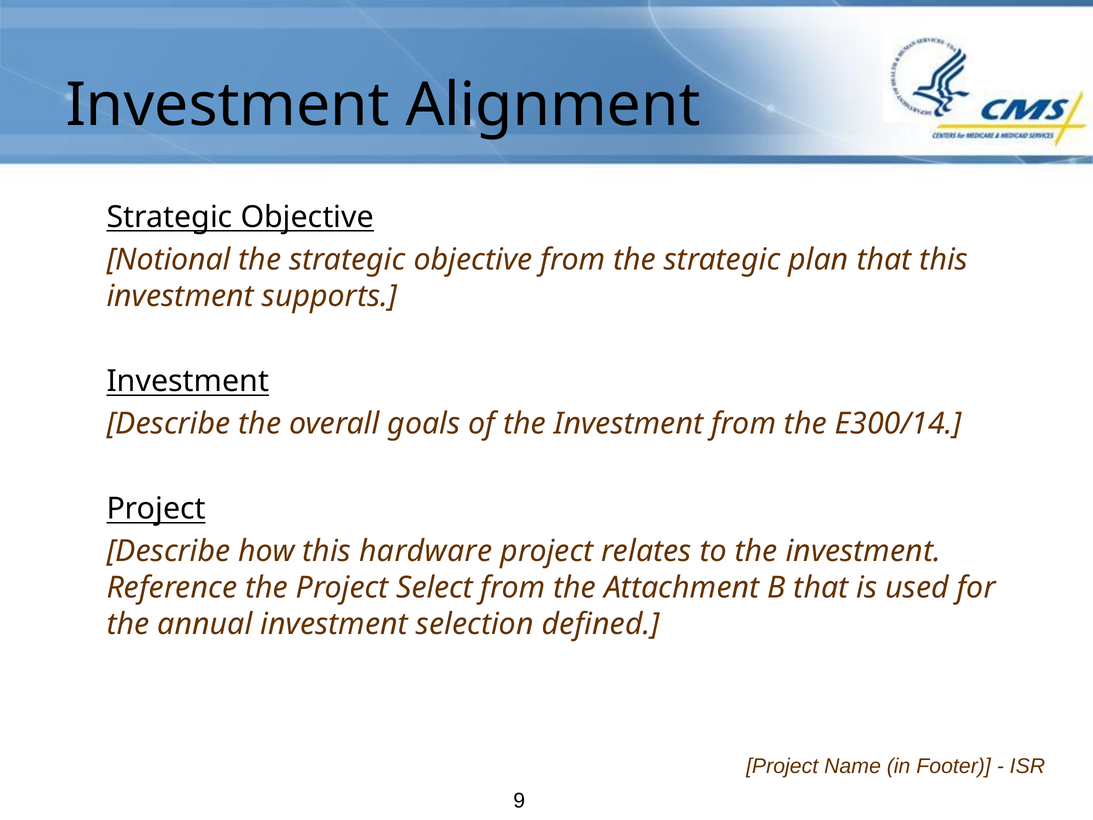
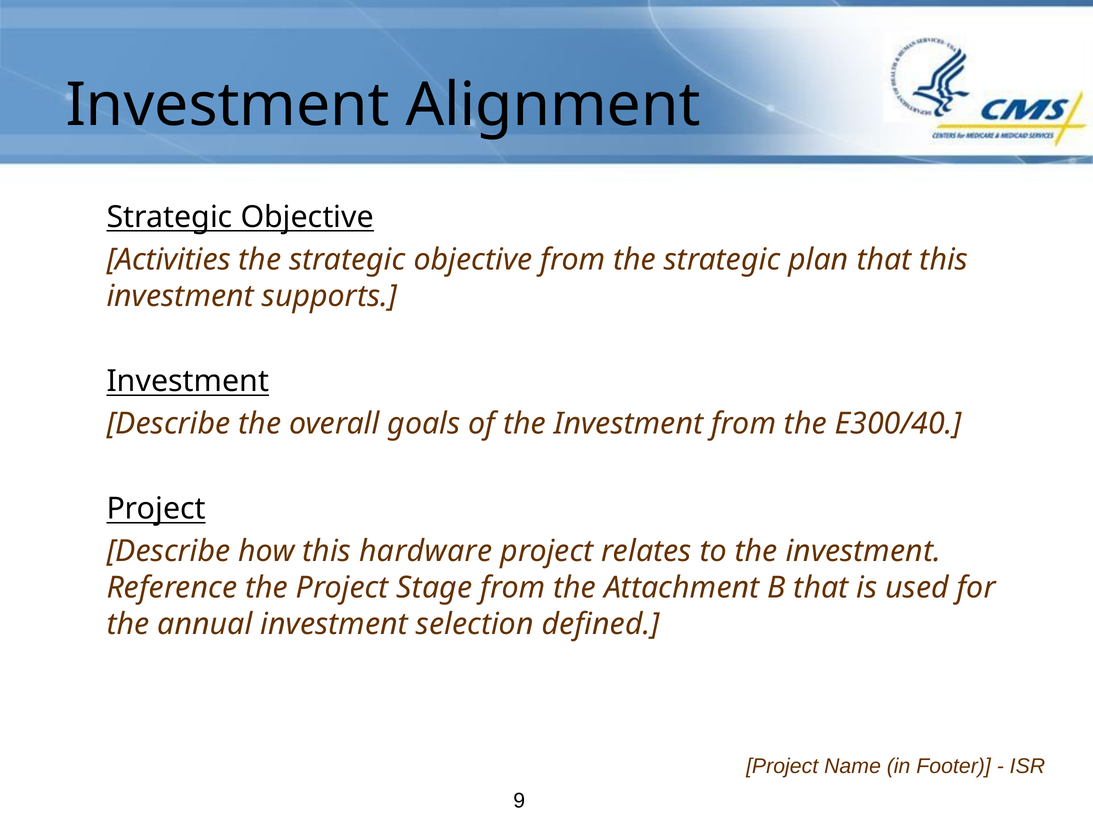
Notional: Notional -> Activities (169, 260)
E300/14: E300/14 -> E300/40 (898, 424)
Select: Select -> Stage (434, 588)
